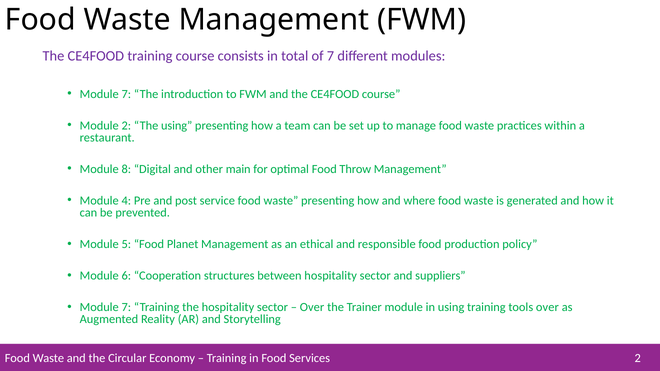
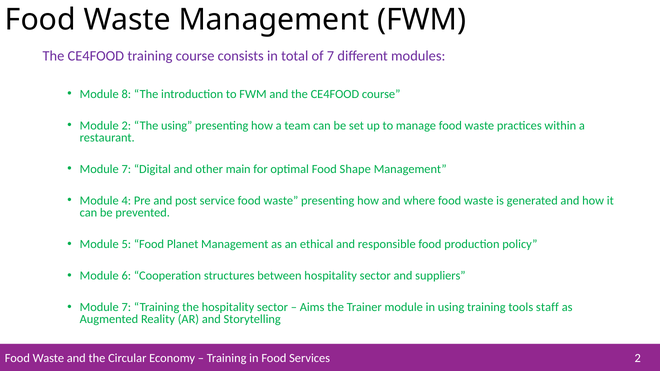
7: 7 -> 8 (126, 94)
8: 8 -> 7 (126, 169)
Throw: Throw -> Shape (355, 169)
Over: Over -> Aims (312, 307)
tools over: over -> staff (547, 307)
